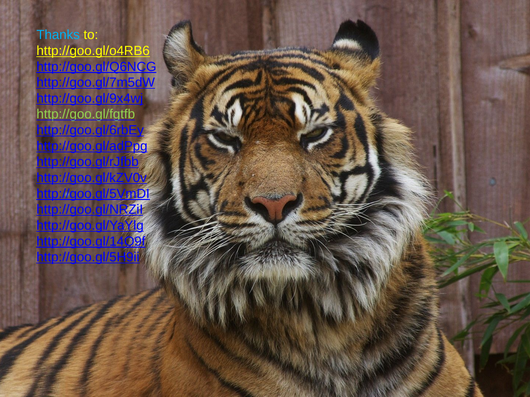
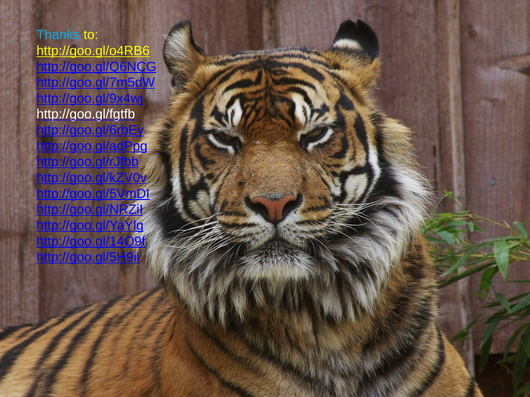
http://goo.gl/fgtfb colour: light green -> white (86, 114)
